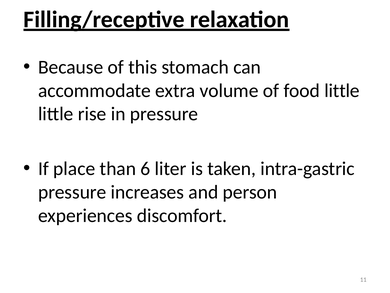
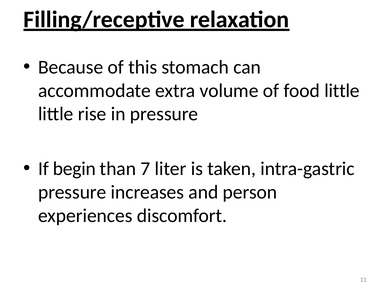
place: place -> begin (74, 168)
6: 6 -> 7 (145, 168)
